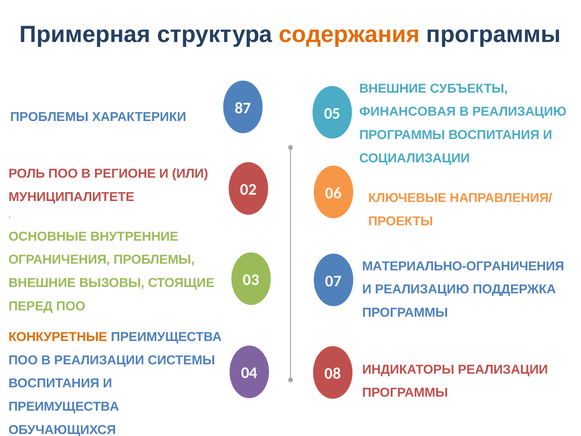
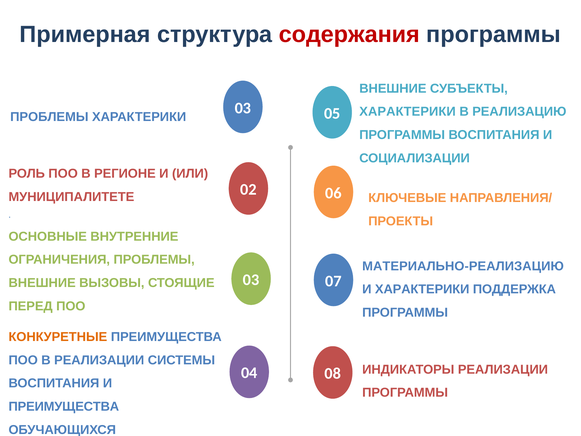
содержания colour: orange -> red (349, 34)
ФИНАНСОВАЯ: ФИНАНСОВАЯ -> ХАРАКТЕРИКИ (408, 112)
ХАРАКТЕРИКИ 87: 87 -> 03 (243, 108)
МАТЕРИАЛЬНО-ОГРАНИЧЕНИЯ: МАТЕРИАЛЬНО-ОГРАНИЧЕНИЯ -> МАТЕРИАЛЬНО-РЕАЛИЗАЦИЮ (463, 266)
И РЕАЛИЗАЦИЮ: РЕАЛИЗАЦИЮ -> ХАРАКТЕРИКИ (422, 289)
